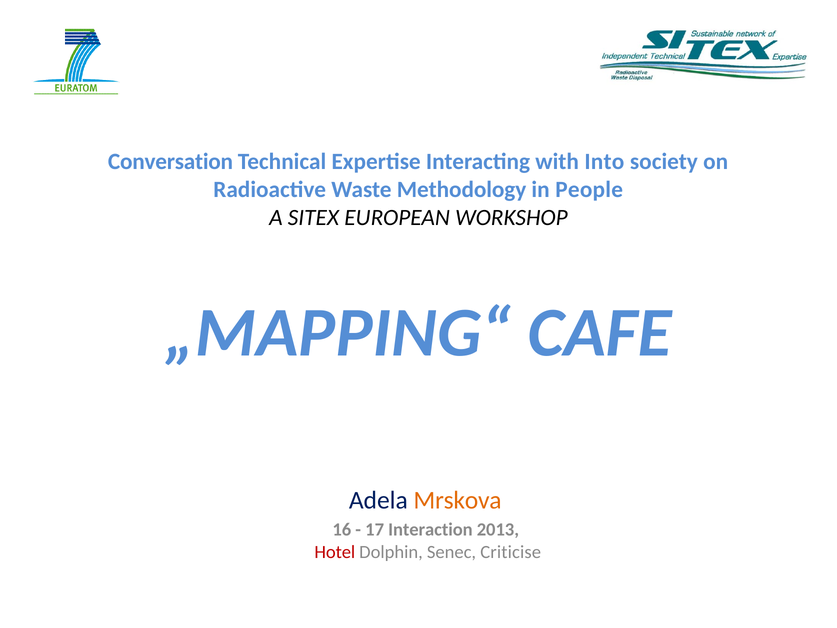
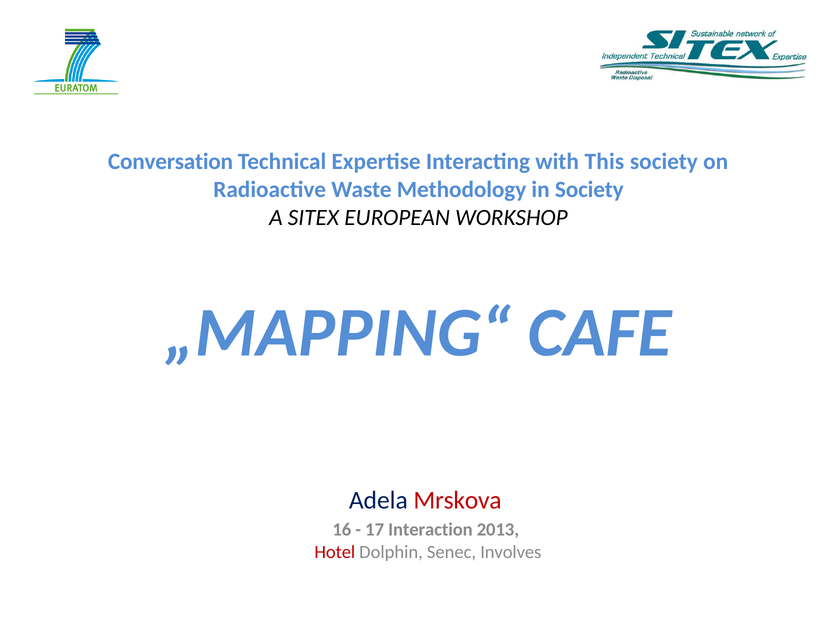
Into: Into -> This (604, 162)
in People: People -> Society (589, 190)
Mrskova colour: orange -> red (458, 500)
Criticise: Criticise -> Involves (511, 552)
